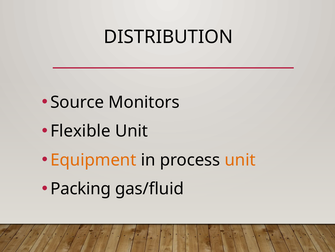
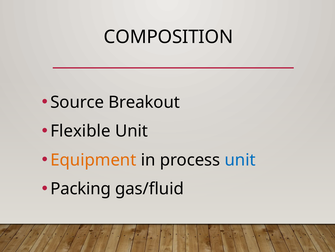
DISTRIBUTION: DISTRIBUTION -> COMPOSITION (168, 37)
Monitors: Monitors -> Breakout (144, 102)
unit colour: orange -> blue (240, 160)
